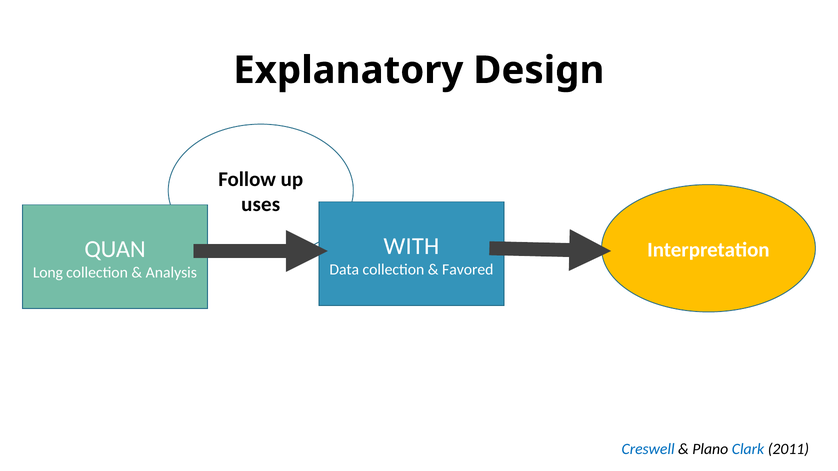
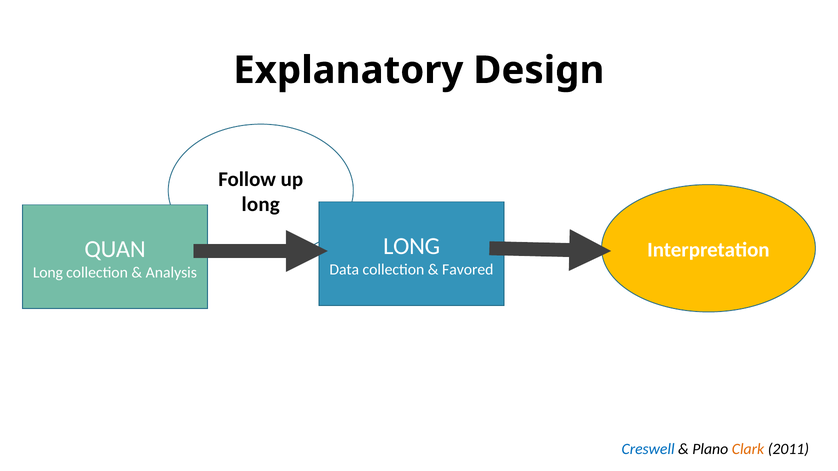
uses: uses -> long (261, 205)
WITH: WITH -> LONG (412, 246)
Clark colour: blue -> orange (748, 449)
